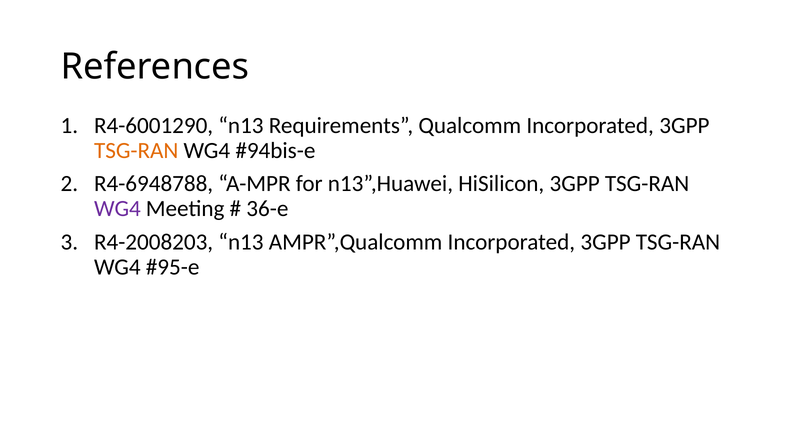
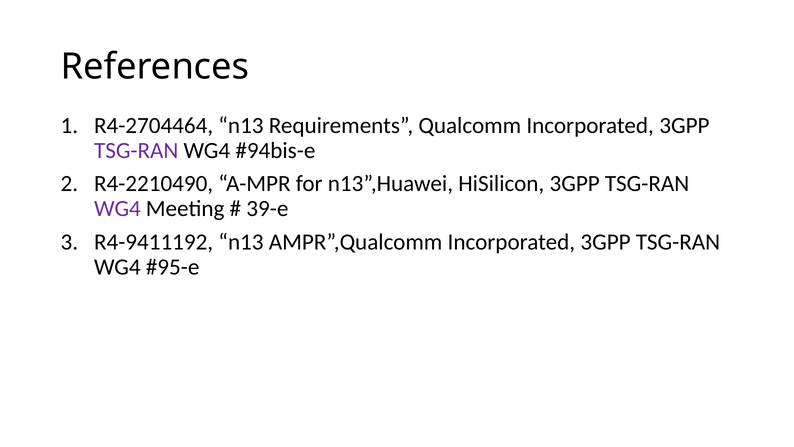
R4-6001290: R4-6001290 -> R4-2704464 (154, 125)
TSG-RAN colour: orange -> purple (136, 150)
R4-6948788: R4-6948788 -> R4-2210490 (154, 184)
36-e: 36-e -> 39-e (267, 209)
R4-2008203: R4-2008203 -> R4-9411192 (154, 242)
